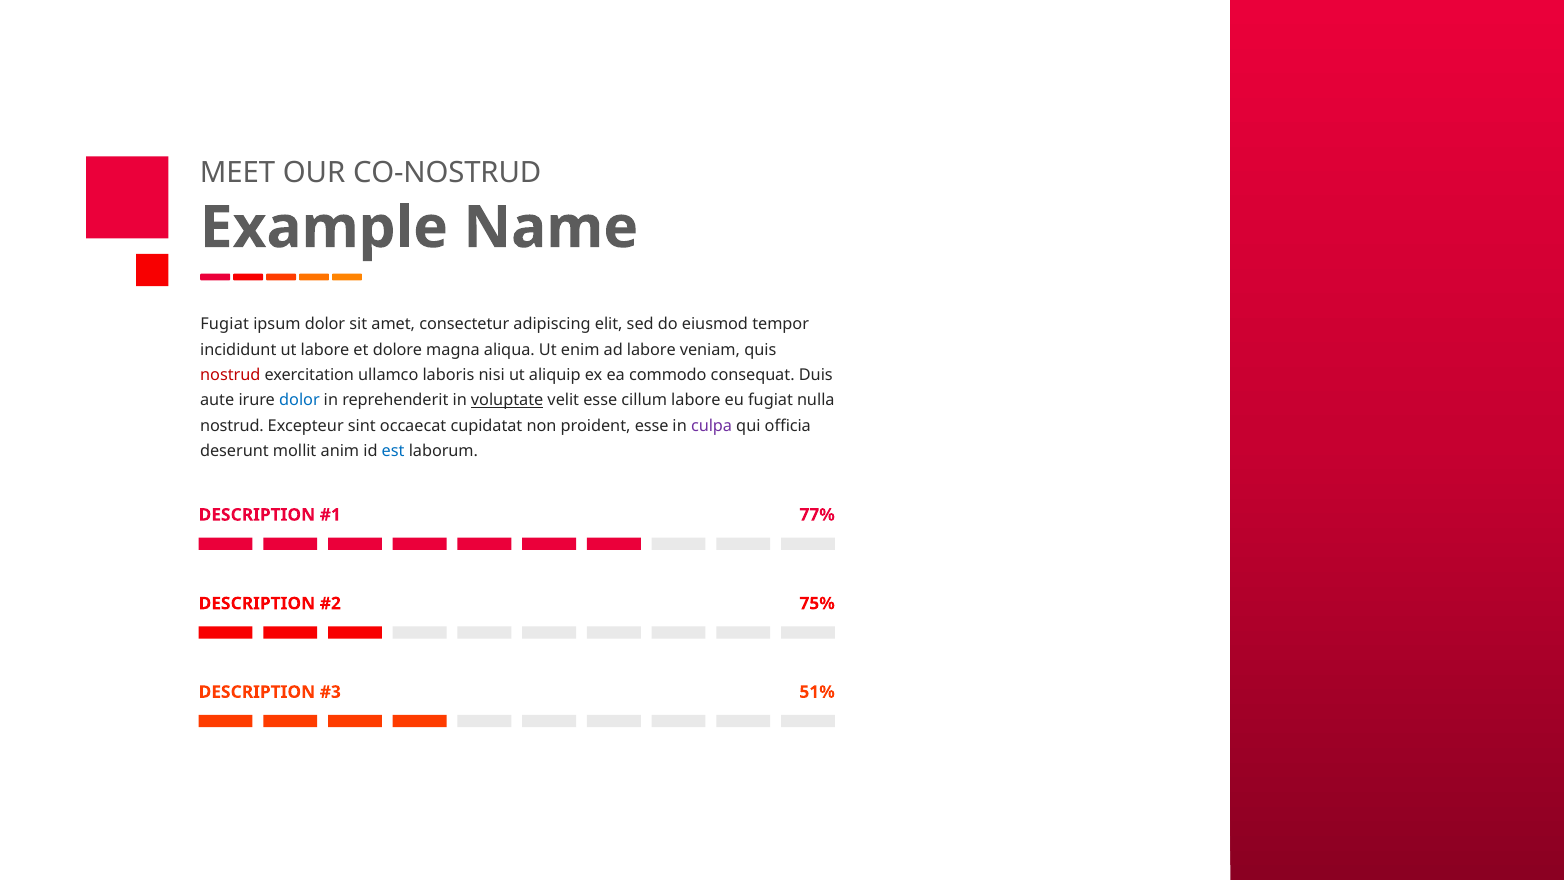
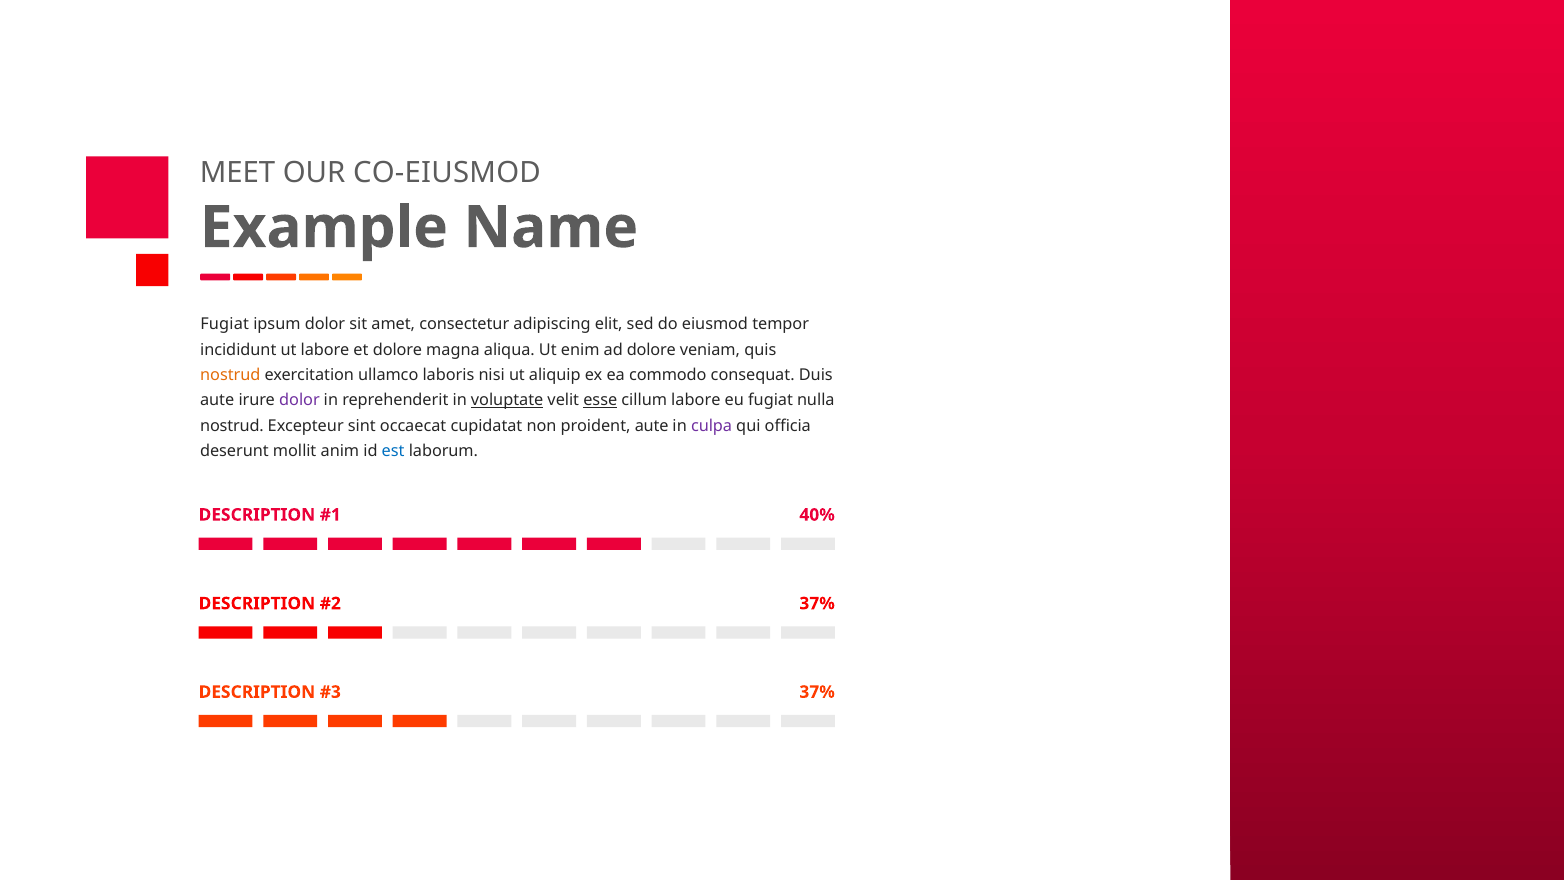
CO-NOSTRUD: CO-NOSTRUD -> CO-EIUSMOD (447, 173)
ad labore: labore -> dolore (651, 350)
nostrud colour: red -> orange (230, 375)
dolor colour: blue -> purple (299, 400)
esse underline: none -> present (600, 400)
proident esse: esse -> aute (652, 426)
77%: 77% -> 40% (817, 515)
75%: 75% -> 37% (817, 603)
51%: 51% -> 37% (817, 692)
